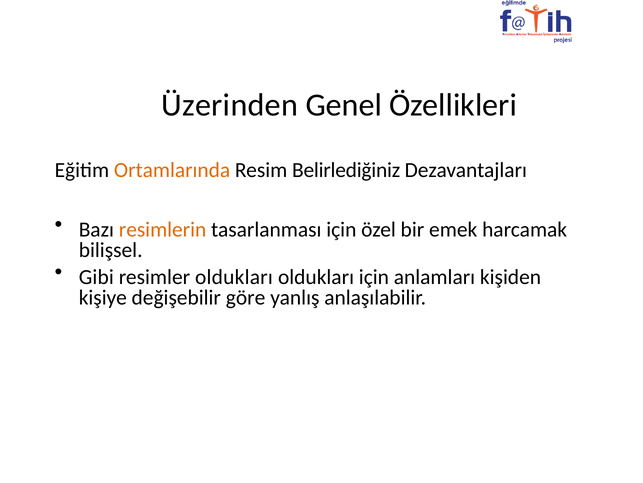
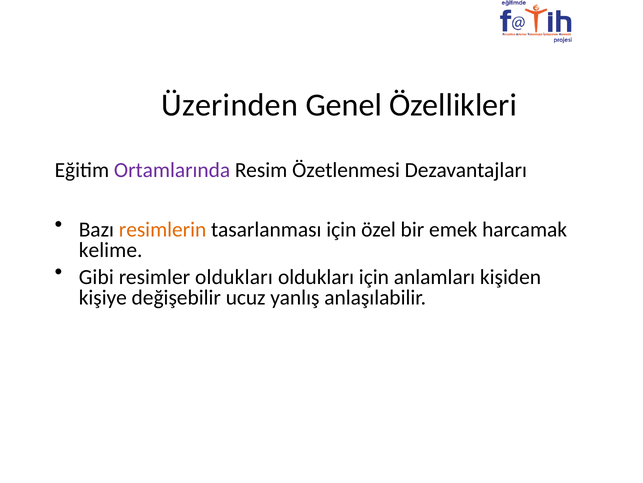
Ortamlarında colour: orange -> purple (172, 170)
Belirlediğiniz: Belirlediğiniz -> Özetlenmesi (346, 170)
bilişsel: bilişsel -> kelime (111, 250)
göre: göre -> ucuz (246, 297)
